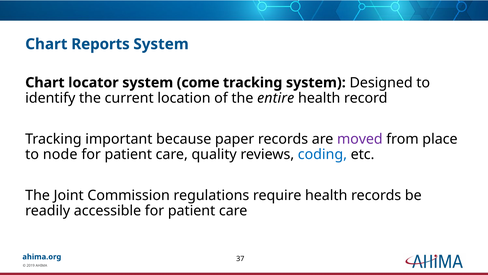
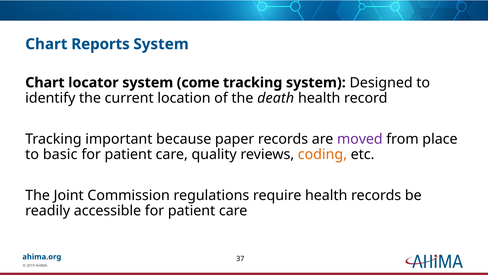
entire: entire -> death (276, 98)
node: node -> basic (60, 154)
coding colour: blue -> orange (322, 154)
